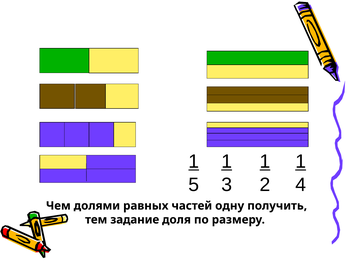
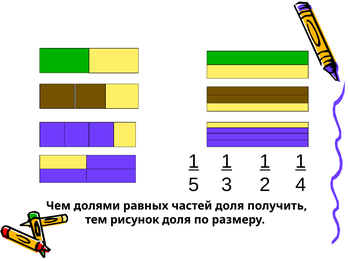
частей одну: одну -> доля (230, 206)
задание: задание -> рисунок (135, 220)
